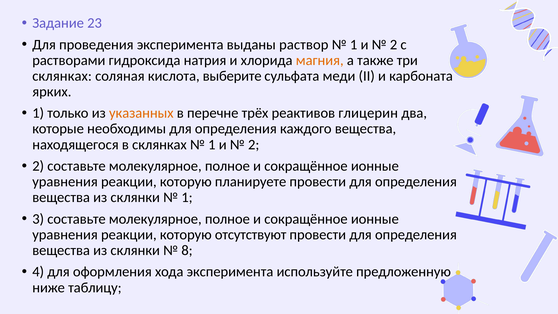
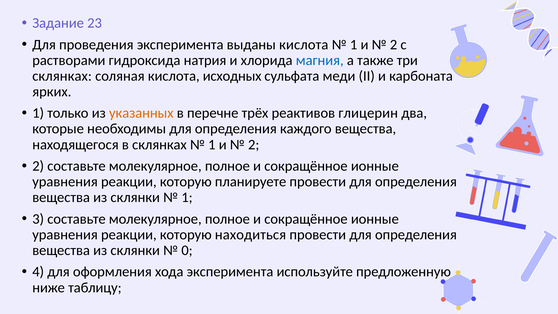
выданы раствор: раствор -> кислота (304, 45)
магния colour: orange -> blue (320, 60)
выберите: выберите -> исходных (232, 76)
отсутствуют: отсутствуют -> находиться (251, 235)
8: 8 -> 0 (187, 250)
